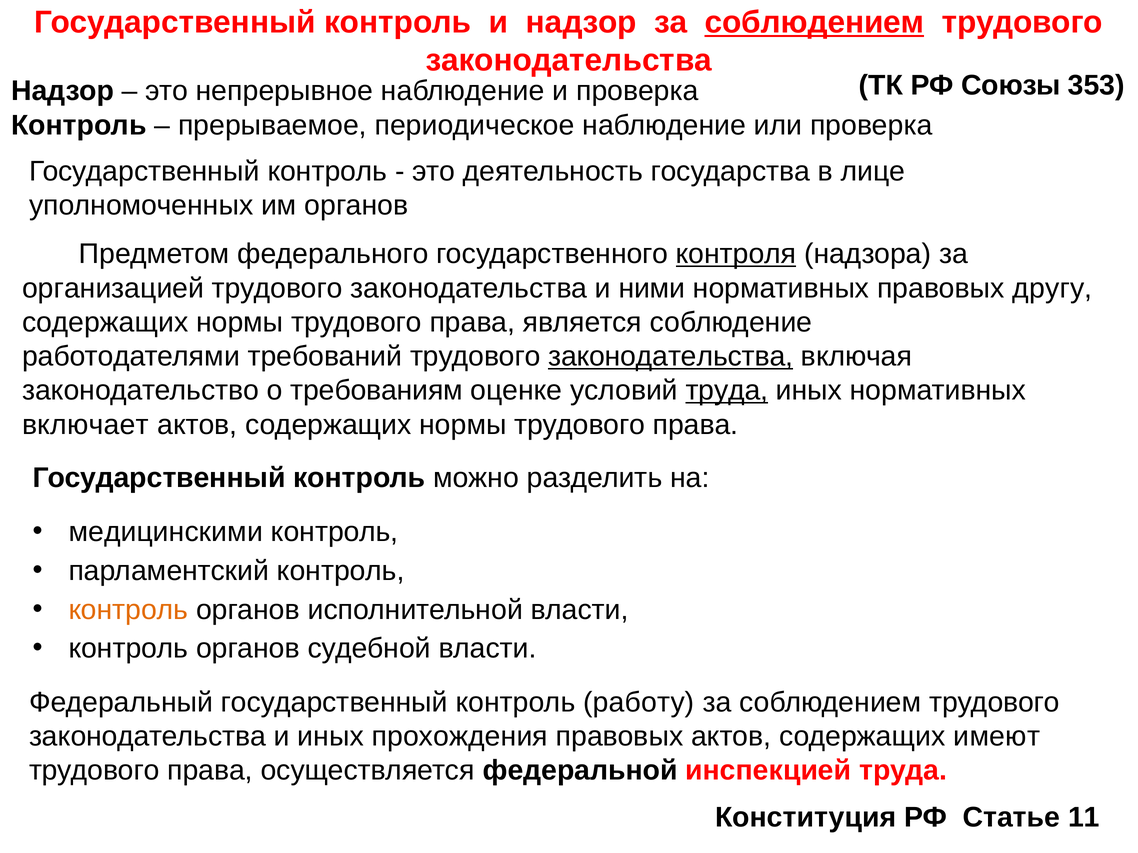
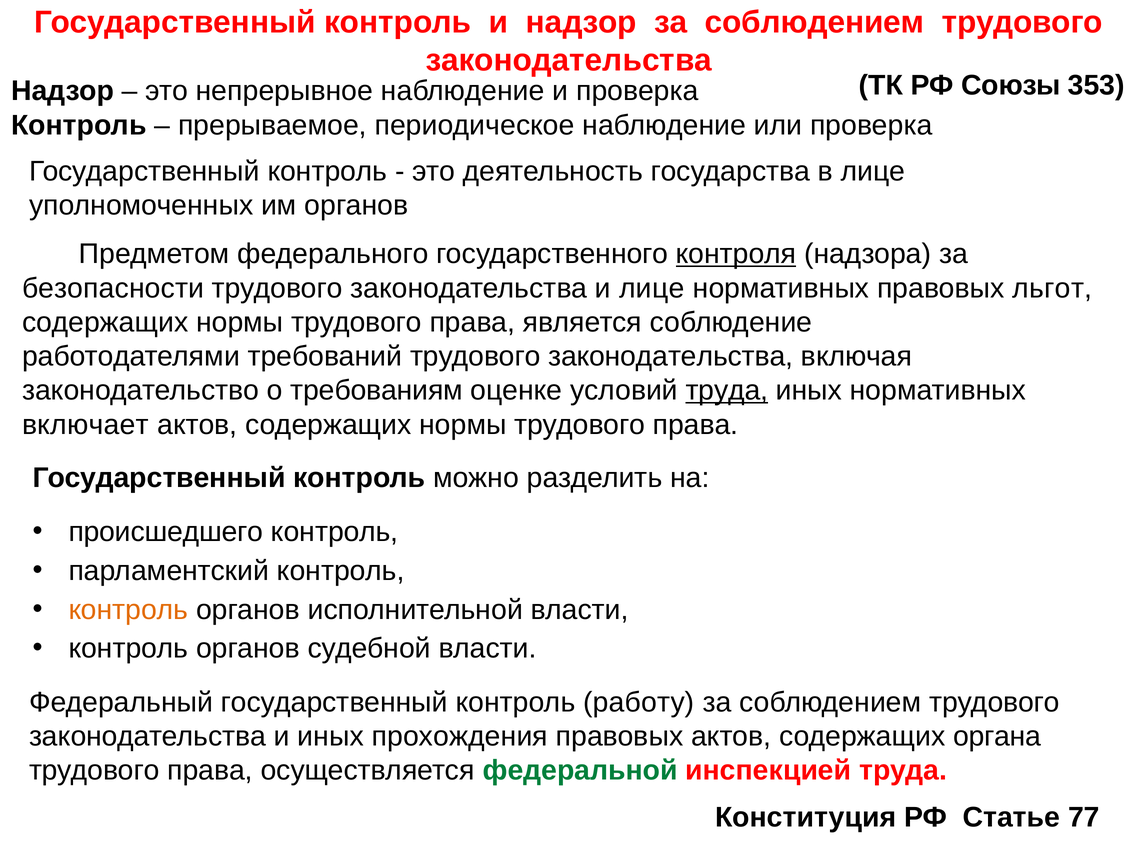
соблюдением underline: present -> none (814, 22)
организацией: организацией -> безопасности (113, 288)
и ними: ними -> лице (652, 288)
другу: другу -> льгот (1052, 288)
законодательства underline: present -> none (671, 357)
медицинскими: медицинскими -> происшедшего (166, 532)
имеют: имеют -> органа (997, 737)
федеральной colour: black -> green (580, 771)
11: 11 -> 77 (1084, 818)
